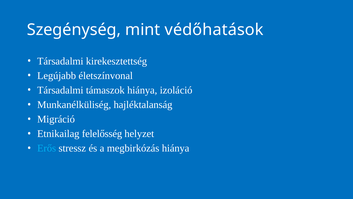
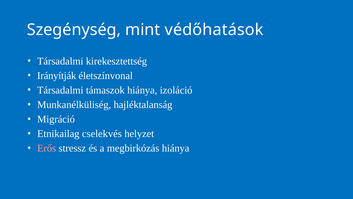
Legújabb: Legújabb -> Irányítják (57, 76)
felelősség: felelősség -> cselekvés (102, 133)
Erős colour: light blue -> pink (47, 148)
